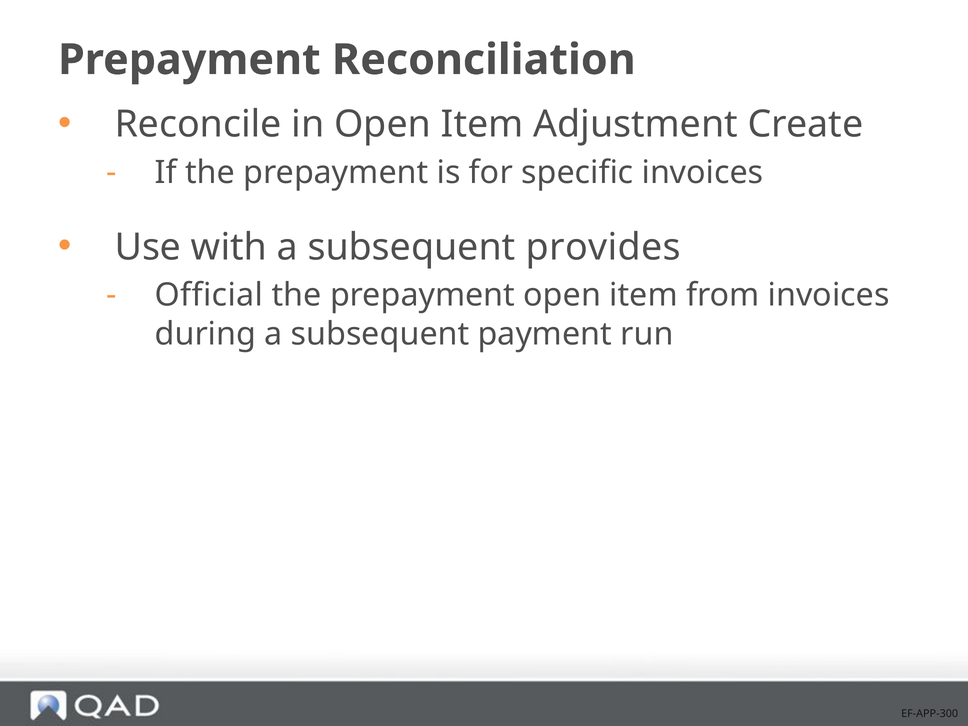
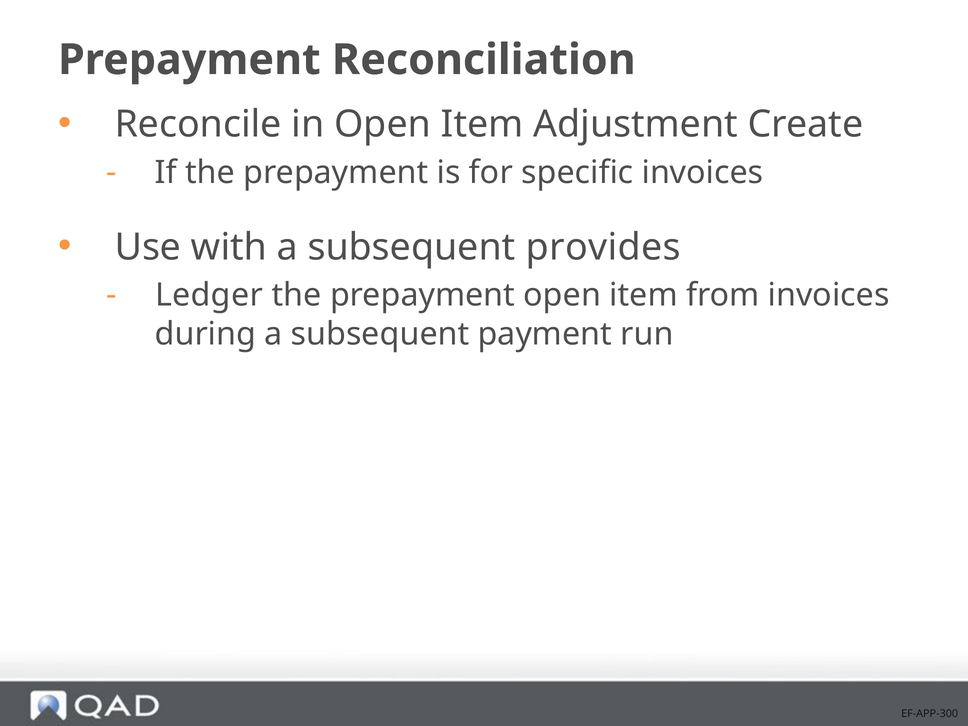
Official: Official -> Ledger (209, 295)
